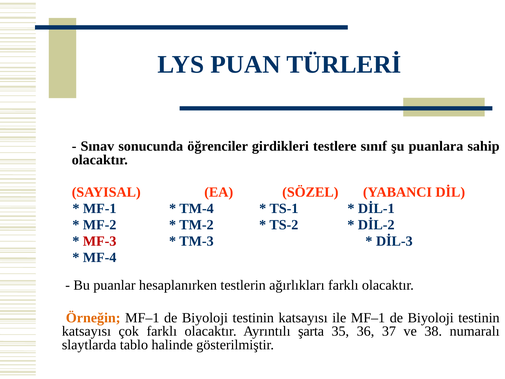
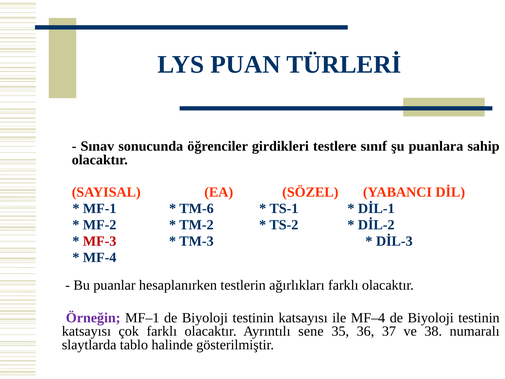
TM-4: TM-4 -> TM-6 (197, 208)
Örneğin colour: orange -> purple (93, 318)
ile MF–1: MF–1 -> MF–4 (368, 318)
şarta: şarta -> sene (311, 331)
